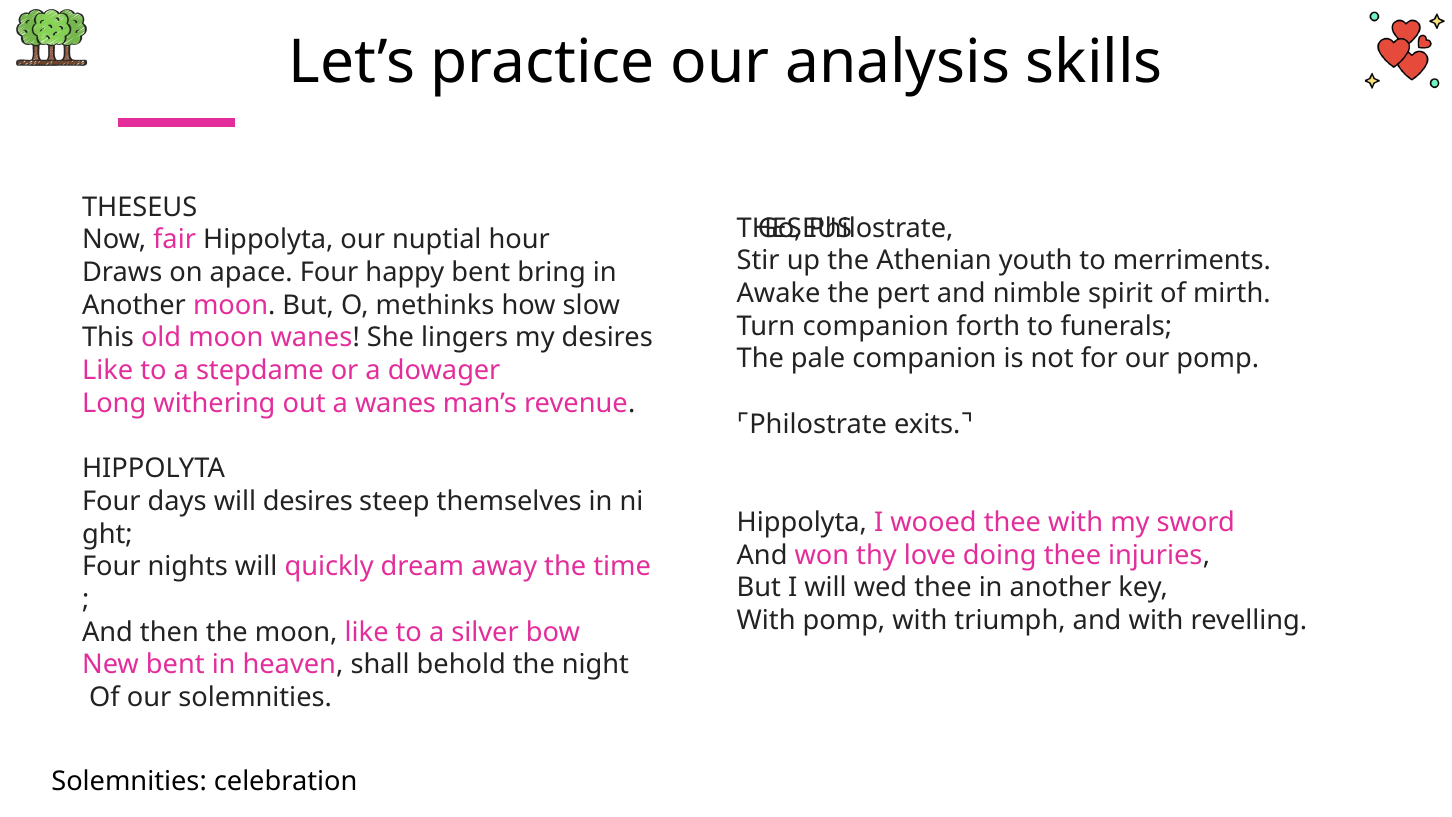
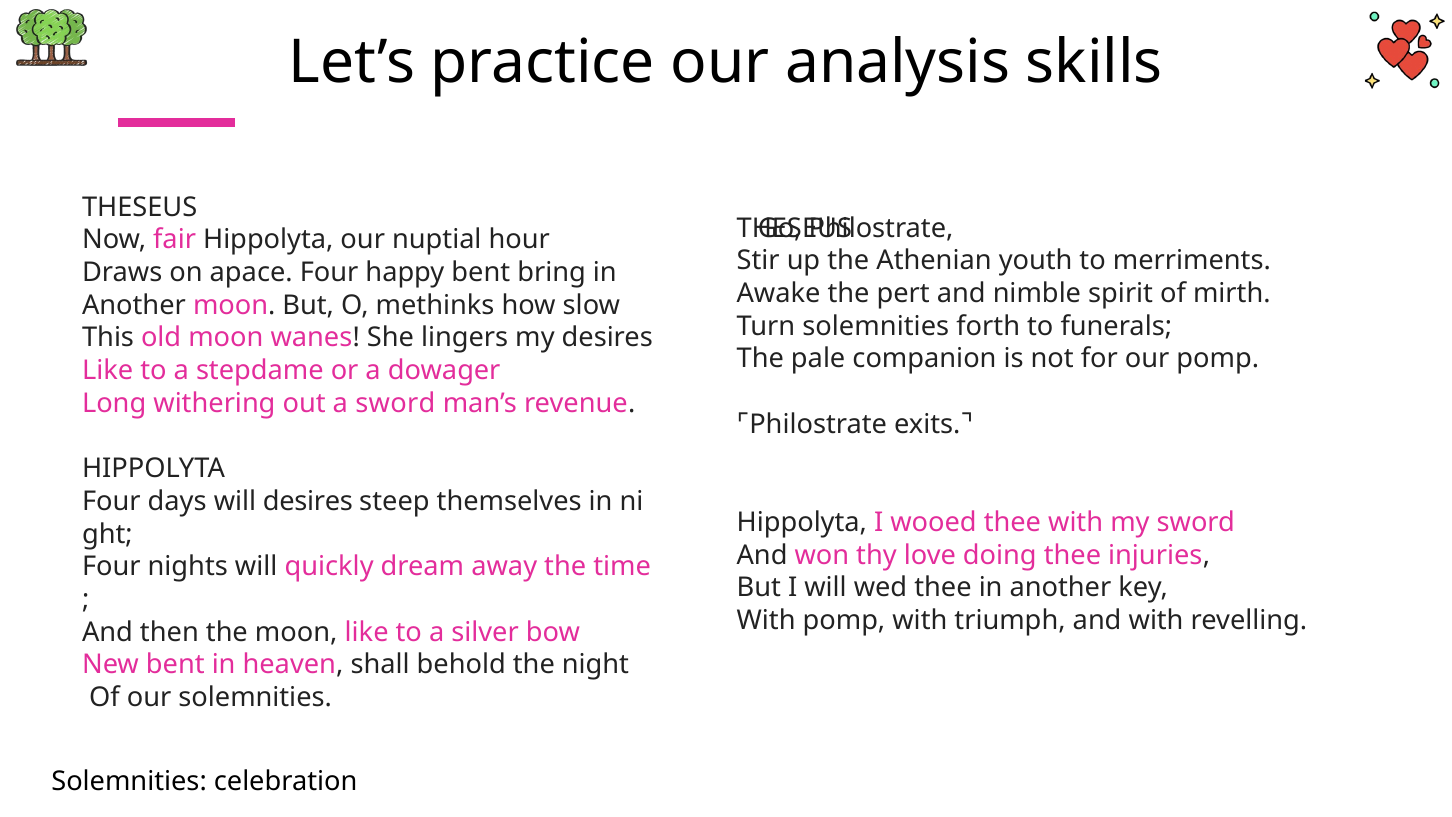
Turn companion: companion -> solemnities (876, 326)
a wanes: wanes -> sword (395, 403)
